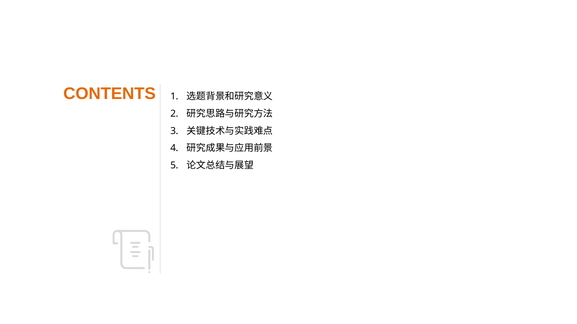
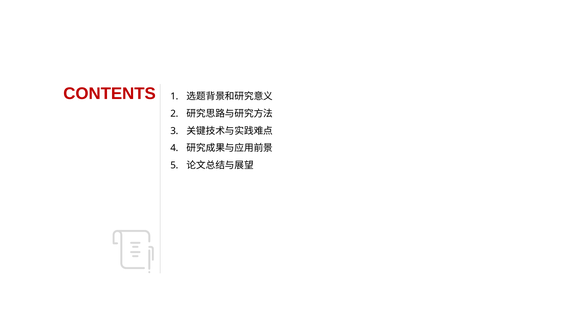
CONTENTS colour: orange -> red (110, 94)
